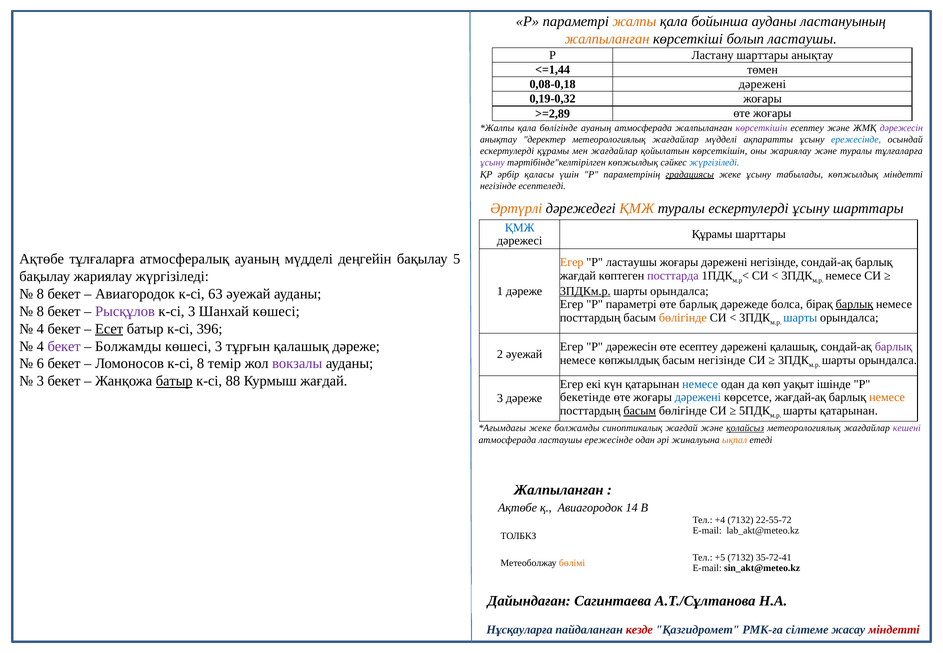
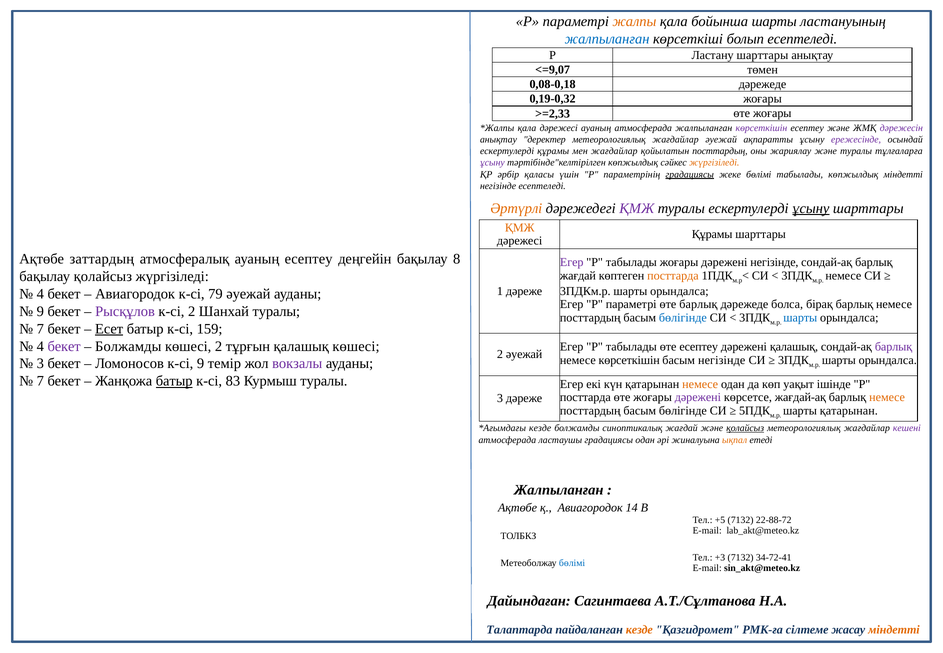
бойынша ауданы: ауданы -> шарты (774, 21)
жалпыланған colour: orange -> blue (607, 39)
болып ластаушы: ластаушы -> есептеледі (802, 39)
<=1,44: <=1,44 -> <=9,07 (553, 70)
0,08-0,18 дәрежені: дәрежені -> дәрежеде (763, 84)
>=2,89: >=2,89 -> >=2,33 (553, 114)
қала бөлігінде: бөлігінде -> дәрежесі (559, 128)
жағдайлар мүдделі: мүдделі -> әуежай (721, 140)
ережесінде colour: blue -> purple (856, 140)
қойылатын көрсеткішін: көрсеткішін -> посттардың (720, 151)
жүргізіледі colour: blue -> orange (714, 163)
жеке ұсыну: ұсыну -> бөлімі (759, 174)
ҚМЖ colour: orange -> purple (637, 208)
ұсыну underline: none -> present (811, 208)
ҚМЖ colour: blue -> orange (520, 228)
Ақтөбе тұлғаларға: тұлғаларға -> заттардың (102, 259)
ауаның мүдделі: мүдделі -> есептеу (309, 259)
5: 5 -> 8 (457, 259)
Егер colour: orange -> purple (572, 262)
ластаушы: ластаушы -> табылады (631, 262)
бақылау жариялау: жариялау -> қолайсыз (103, 277)
посттарда colour: purple -> orange (673, 276)
3ПДКм.р underline: present -> none (585, 291)
8: 8 -> 4 (40, 294)
63: 63 -> 79 (215, 294)
барлық underline: present -> none (854, 304)
8: 8 -> 9 (40, 311)
к-сі 3: 3 -> 2 (192, 311)
Шанхай көшесі: көшесі -> туралы (276, 311)
бөлігінде colour: orange -> blue (683, 318)
4: 4 -> 7 (40, 329)
396: 396 -> 159 (210, 329)
көшесі 3: 3 -> 2 (219, 346)
қалашық дәреже: дәреже -> көшесі (356, 346)
дәрежесін: дәрежесін -> табылады (631, 347)
немесе көпжылдық: көпжылдық -> көрсеткішін (629, 360)
6: 6 -> 3 (40, 364)
к-сі 8: 8 -> 9 (201, 364)
3: 3 -> 7 (40, 381)
88: 88 -> 83 (233, 381)
Курмыш жағдай: жағдай -> туралы (324, 381)
немесе colour: blue -> orange (700, 384)
бекетінде: бекетінде -> посттарда (585, 397)
дәрежені colour: blue -> purple (698, 397)
басым underline: present -> none (640, 411)
жеке: жеке -> кезде (540, 428)
ластаушы ережесінде: ережесінде -> градациясы (609, 440)
+4: +4 -> +5 (720, 520)
22-55-72: 22-55-72 -> 22-88-72 (774, 520)
+5: +5 -> +3 (720, 557)
35-72-41: 35-72-41 -> 34-72-41 (774, 557)
бөлімі colour: orange -> blue (572, 563)
Нұсқауларға: Нұсқауларға -> Талаптарда (519, 630)
кезде colour: red -> orange (639, 630)
міндетті colour: red -> orange (894, 630)
